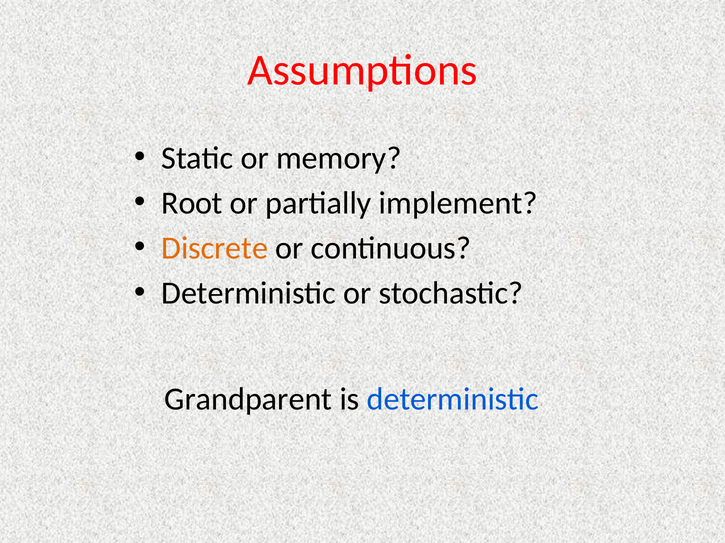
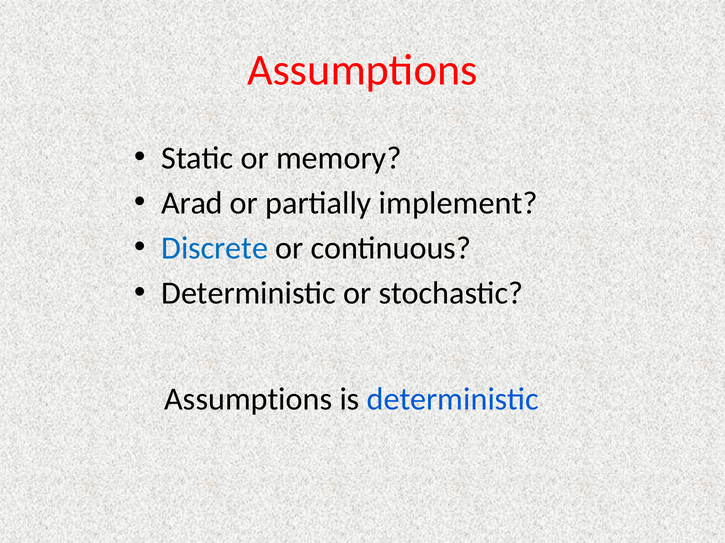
Root: Root -> Arad (192, 203)
Discrete colour: orange -> blue (215, 248)
Grandparent: Grandparent -> Assumptions (248, 400)
